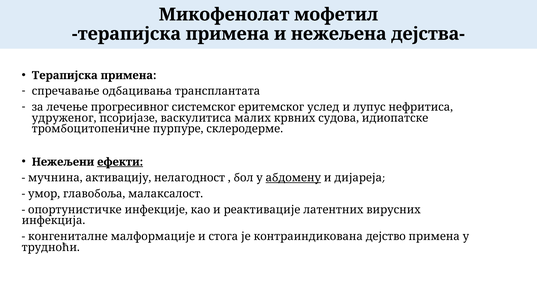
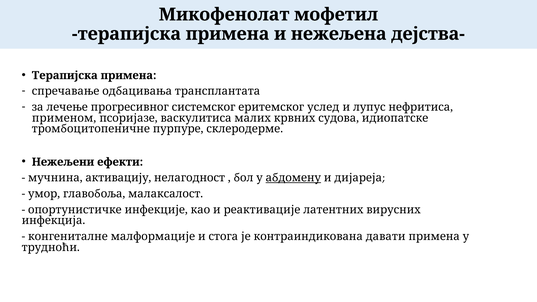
удруженог: удруженог -> применом (64, 118)
ефекти underline: present -> none (120, 162)
дејство: дејство -> давати (386, 236)
